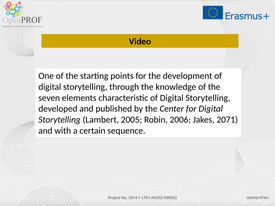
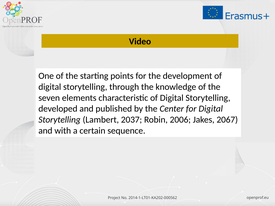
2005: 2005 -> 2037 (131, 120)
2071: 2071 -> 2067 (227, 120)
